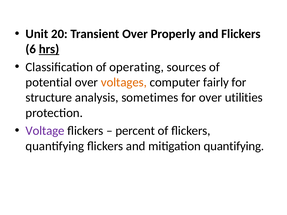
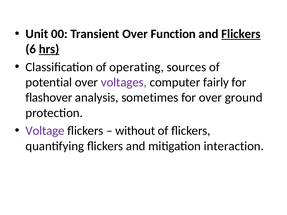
20: 20 -> 00 (59, 34)
Properly: Properly -> Function (173, 34)
Flickers underline: none -> present (241, 34)
voltages colour: orange -> purple (124, 82)
structure: structure -> flashover (49, 98)
utilities: utilities -> ground (244, 98)
percent: percent -> without (135, 131)
mitigation quantifying: quantifying -> interaction (234, 146)
